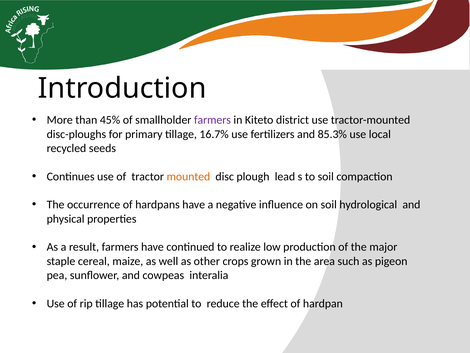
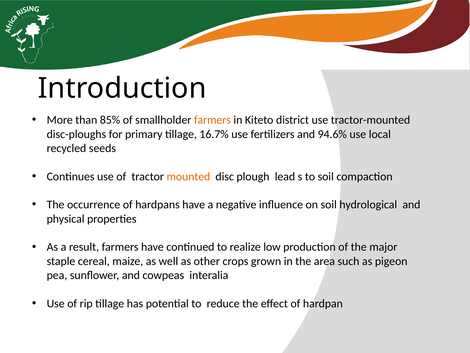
45%: 45% -> 85% (110, 120)
farmers colour: purple -> orange (212, 120)
85.3%: 85.3% -> 94.6% (332, 134)
